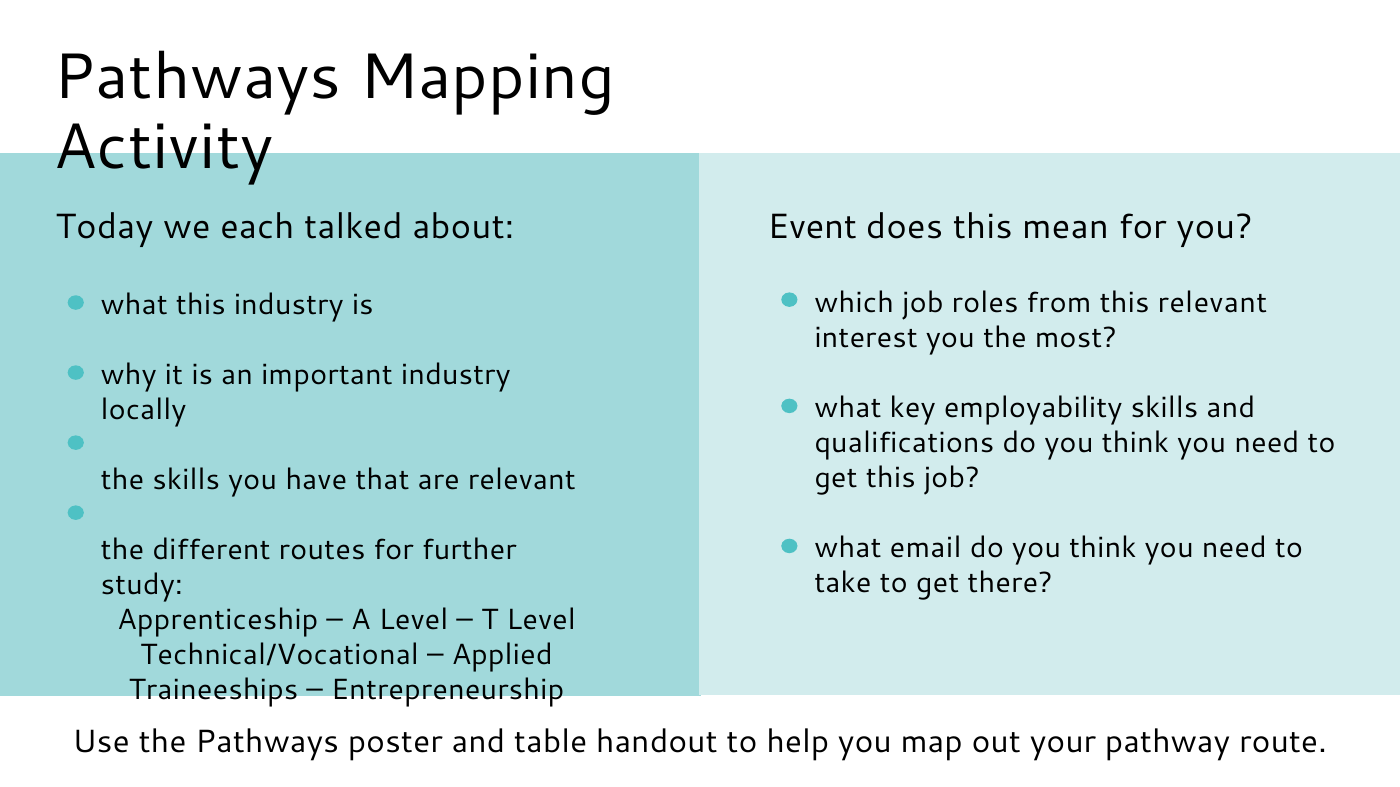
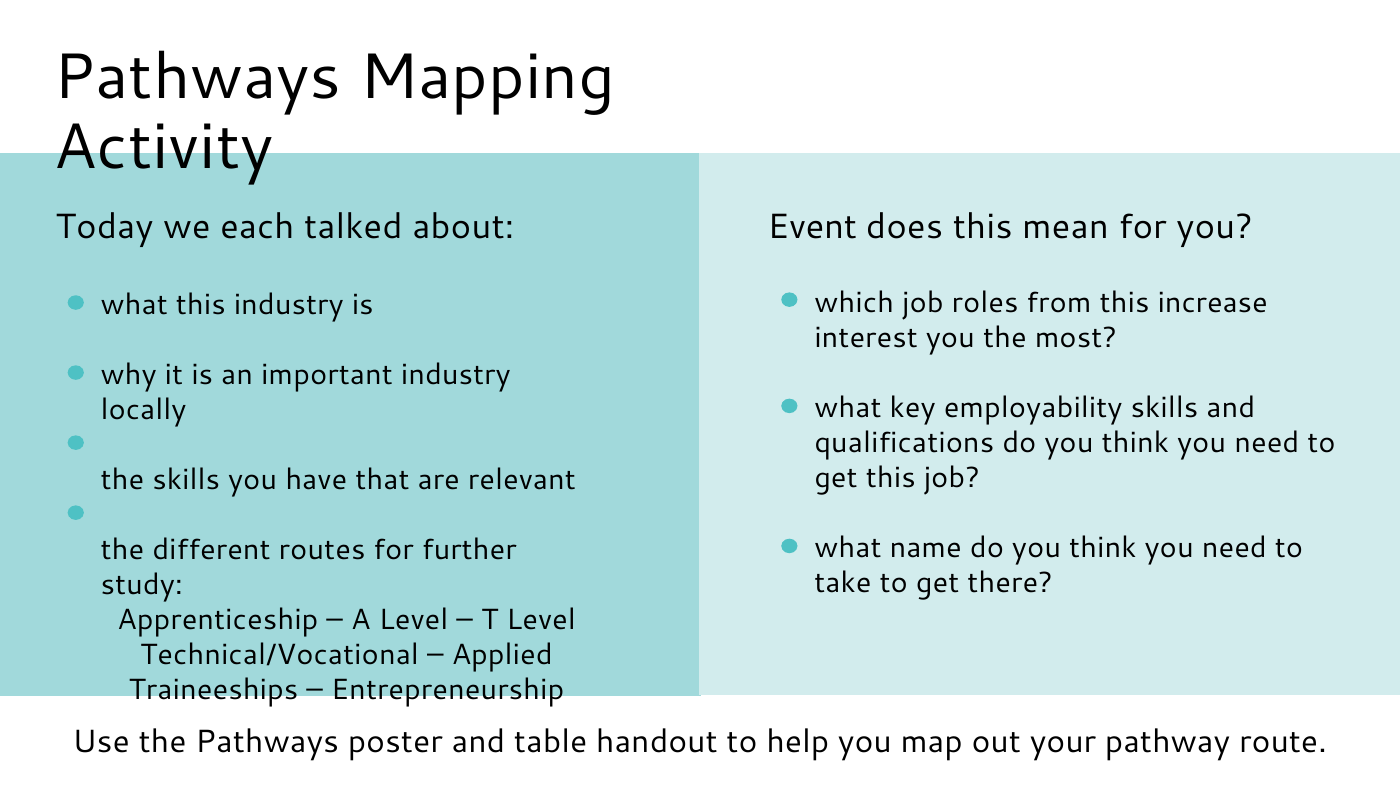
this relevant: relevant -> increase (1213, 303)
email: email -> name (926, 548)
